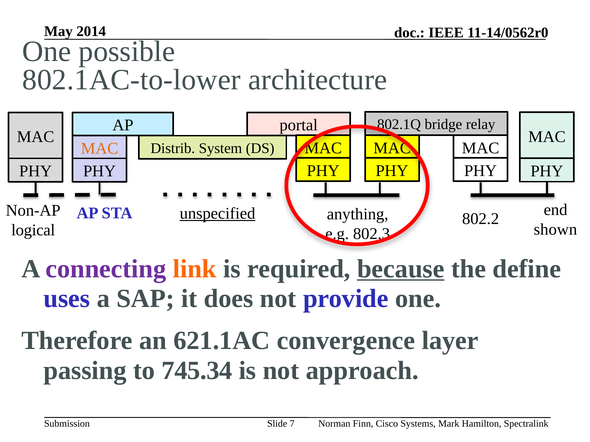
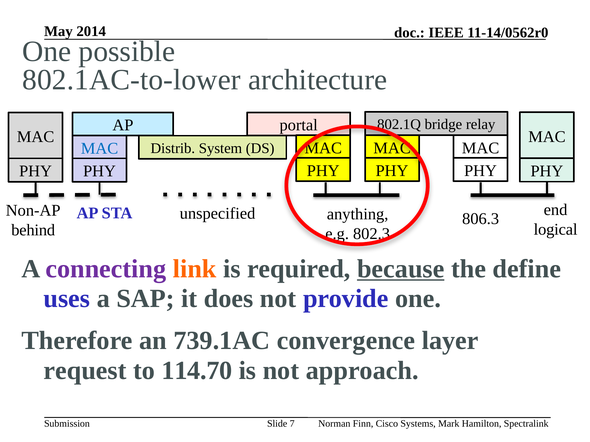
MAC colour: orange -> blue (100, 149)
unspecified underline: present -> none (218, 214)
802.2: 802.2 -> 806.3 (481, 219)
shown: shown -> logical (556, 230)
logical: logical -> behind (33, 230)
621.1AC: 621.1AC -> 739.1AC (222, 341)
passing: passing -> request (85, 371)
745.34: 745.34 -> 114.70 (197, 371)
